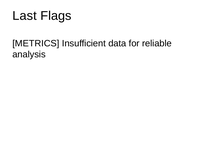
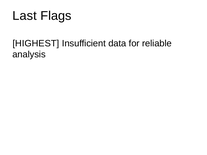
METRICS: METRICS -> HIGHEST (36, 43)
